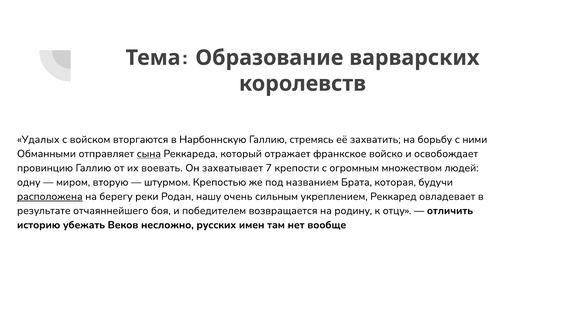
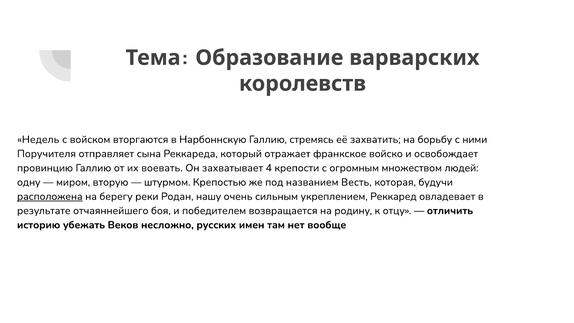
Удалых: Удалых -> Недель (38, 139)
Обманными: Обманными -> Поручителя (46, 154)
сына underline: present -> none (149, 154)
7: 7 -> 4 (269, 168)
Брата: Брата -> Весть (356, 182)
